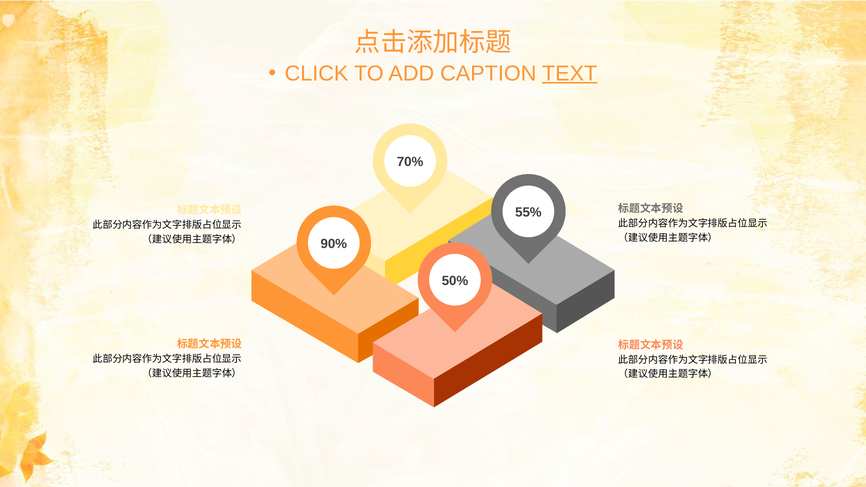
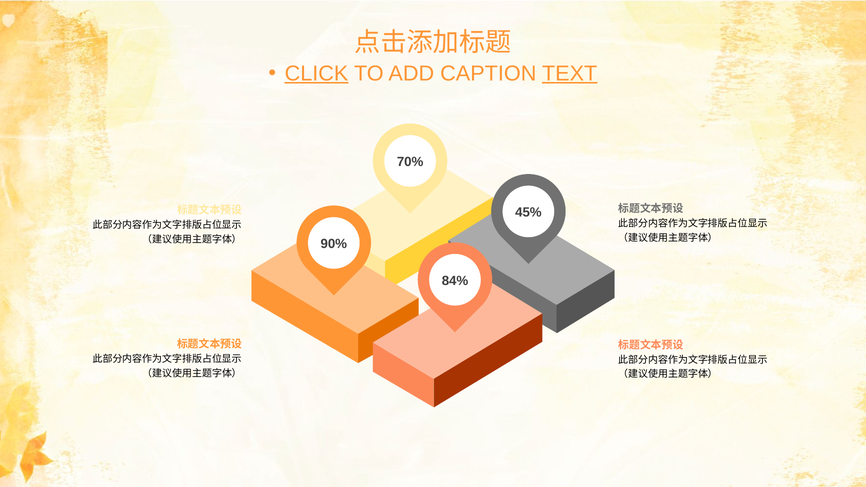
CLICK underline: none -> present (317, 73)
55%: 55% -> 45% (528, 212)
50%: 50% -> 84% (455, 281)
